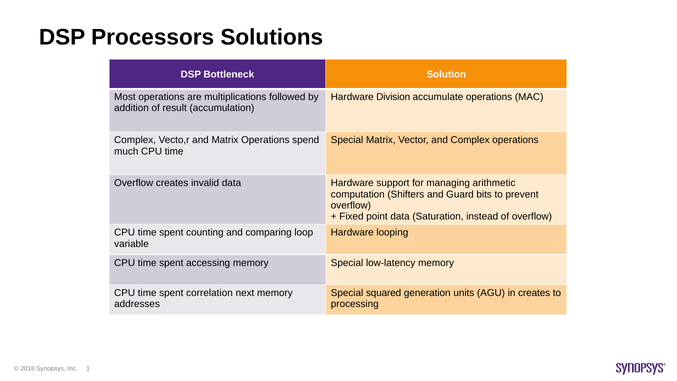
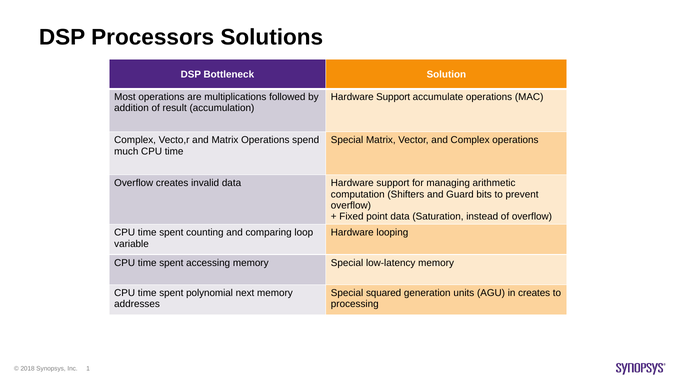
Division: Division -> Support (393, 97)
correlation: correlation -> polynomial (210, 293)
